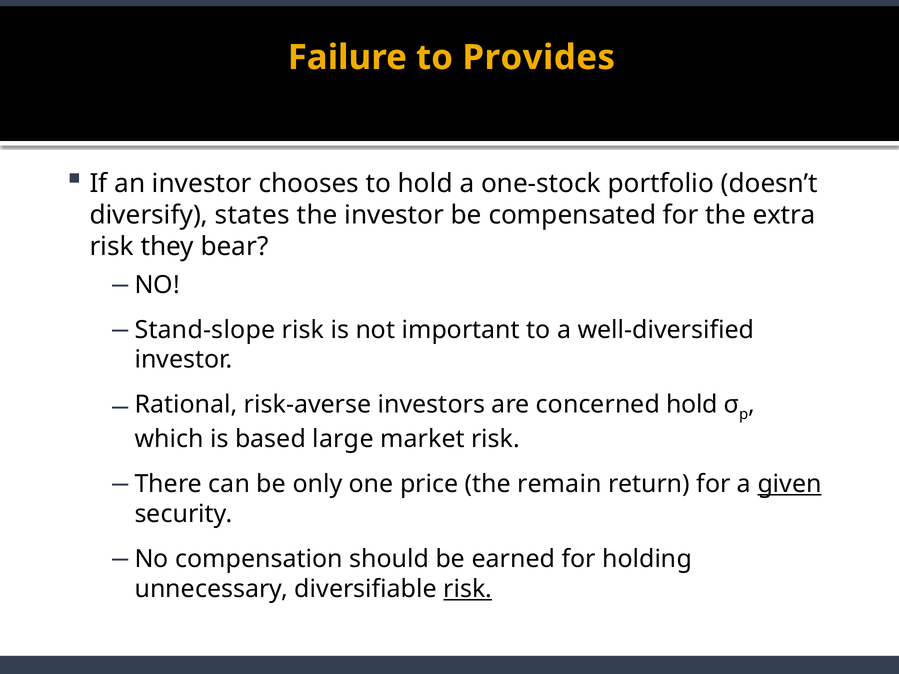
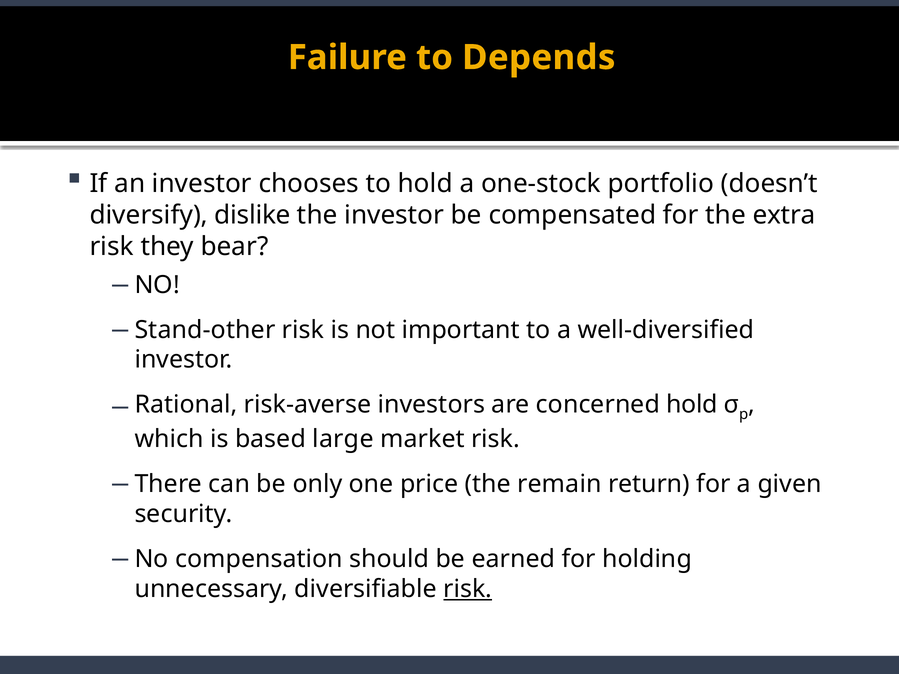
Provides: Provides -> Depends (539, 58)
states: states -> dislike (253, 215)
Stand-slope: Stand-slope -> Stand-other (205, 330)
given underline: present -> none (790, 484)
